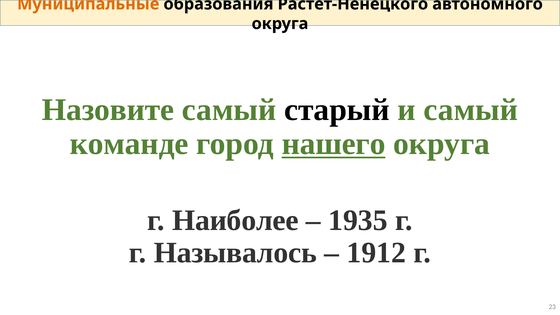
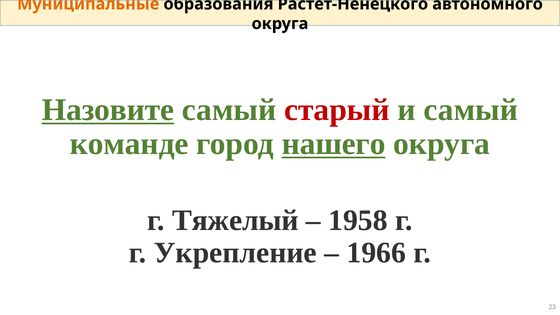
Назовите underline: none -> present (108, 110)
старый colour: black -> red (337, 110)
Наиболее: Наиболее -> Тяжелый (235, 220)
1935: 1935 -> 1958 (358, 220)
Называлось: Называлось -> Укрепление (235, 253)
1912: 1912 -> 1966 (376, 253)
